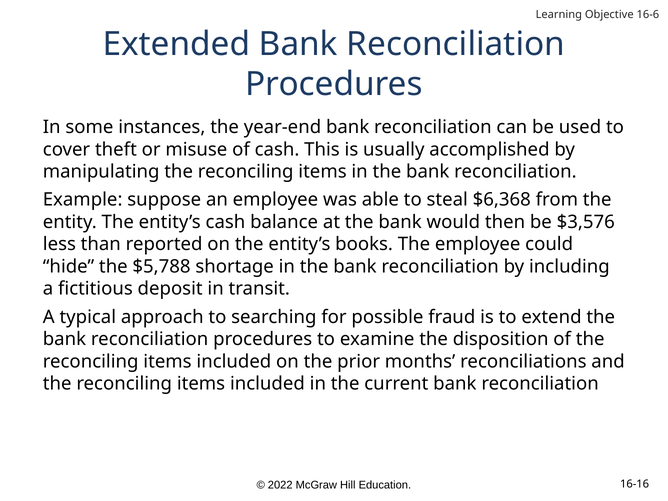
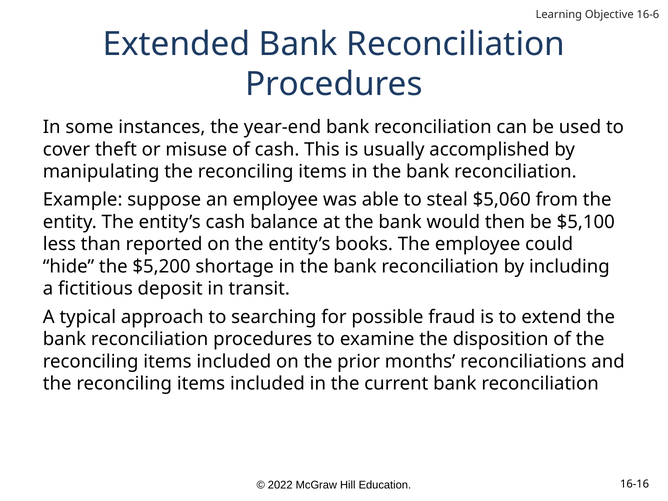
$6,368: $6,368 -> $5,060 (502, 200)
$3,576: $3,576 -> $5,100 (586, 222)
$5,788: $5,788 -> $5,200 (162, 267)
